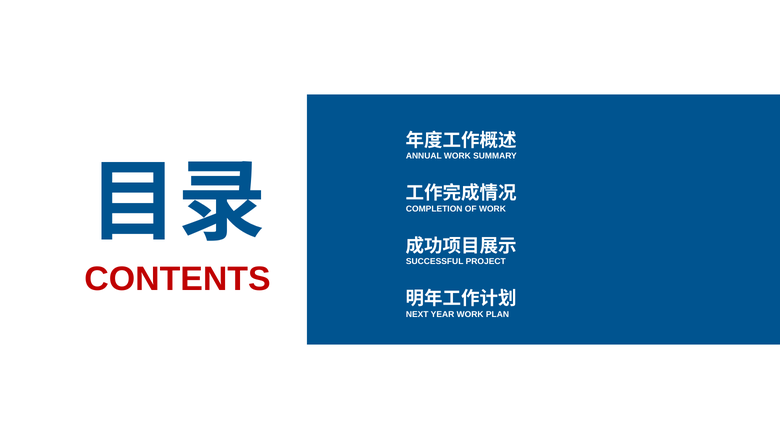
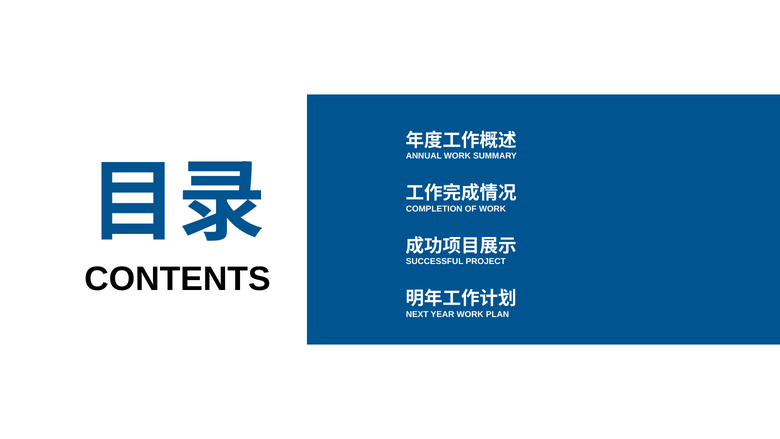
CONTENTS colour: red -> black (177, 279)
